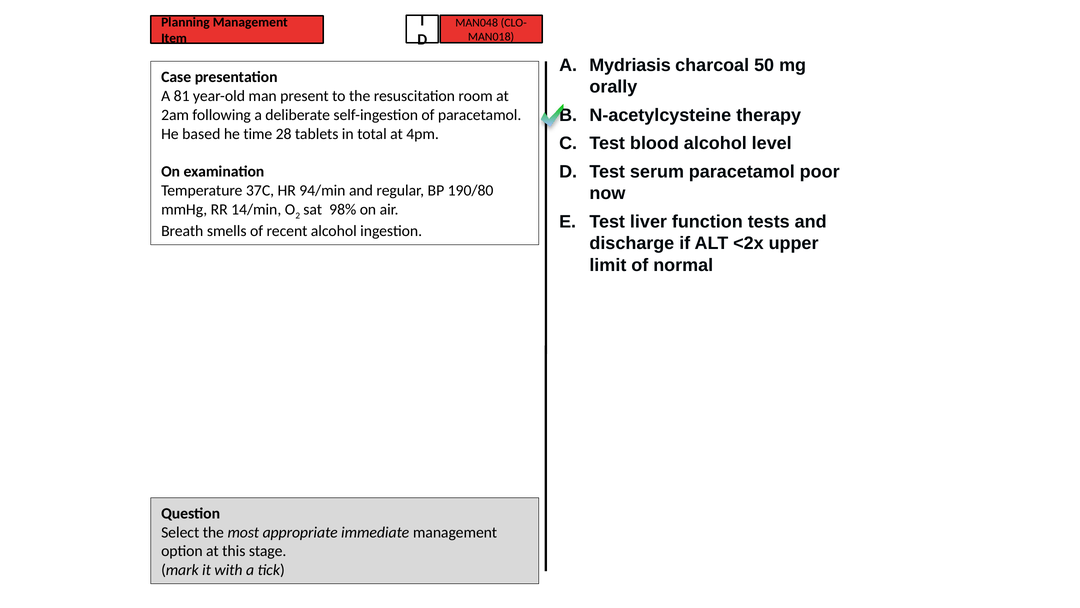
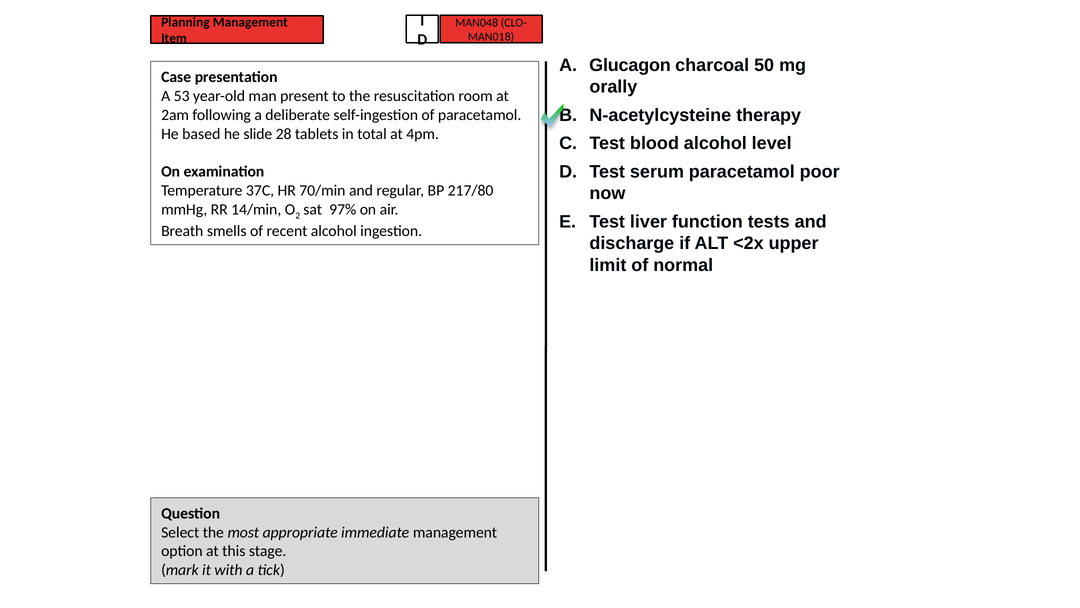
Mydriasis: Mydriasis -> Glucagon (630, 65)
81: 81 -> 53 (182, 96)
time: time -> slide (258, 134)
94/min: 94/min -> 70/min (322, 190)
190/80: 190/80 -> 217/80 (471, 190)
98%: 98% -> 97% (343, 209)
